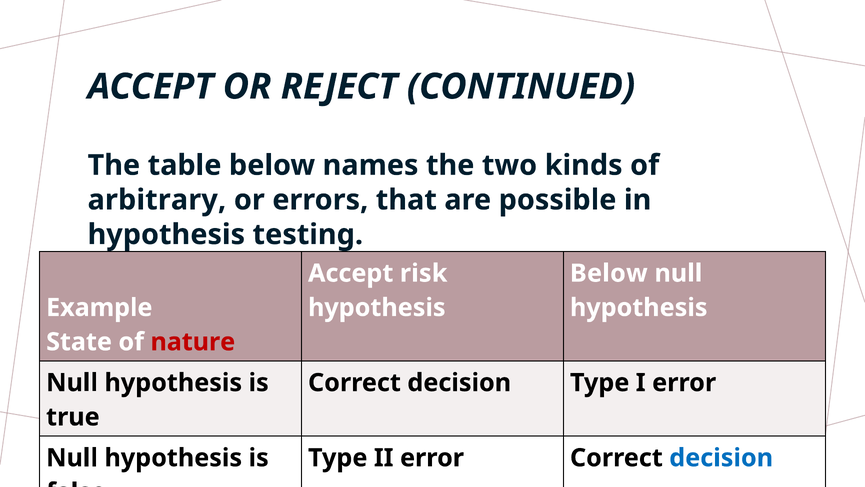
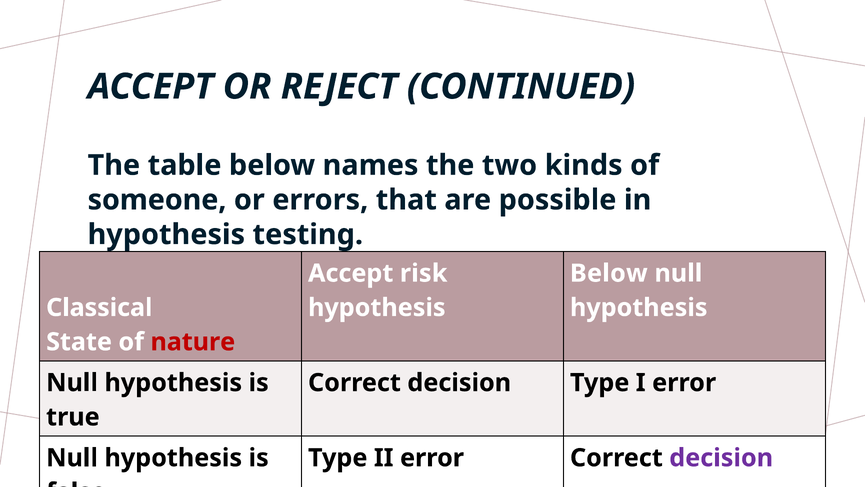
arbitrary: arbitrary -> someone (157, 200)
Example: Example -> Classical (99, 307)
decision colour: blue -> purple (721, 458)
